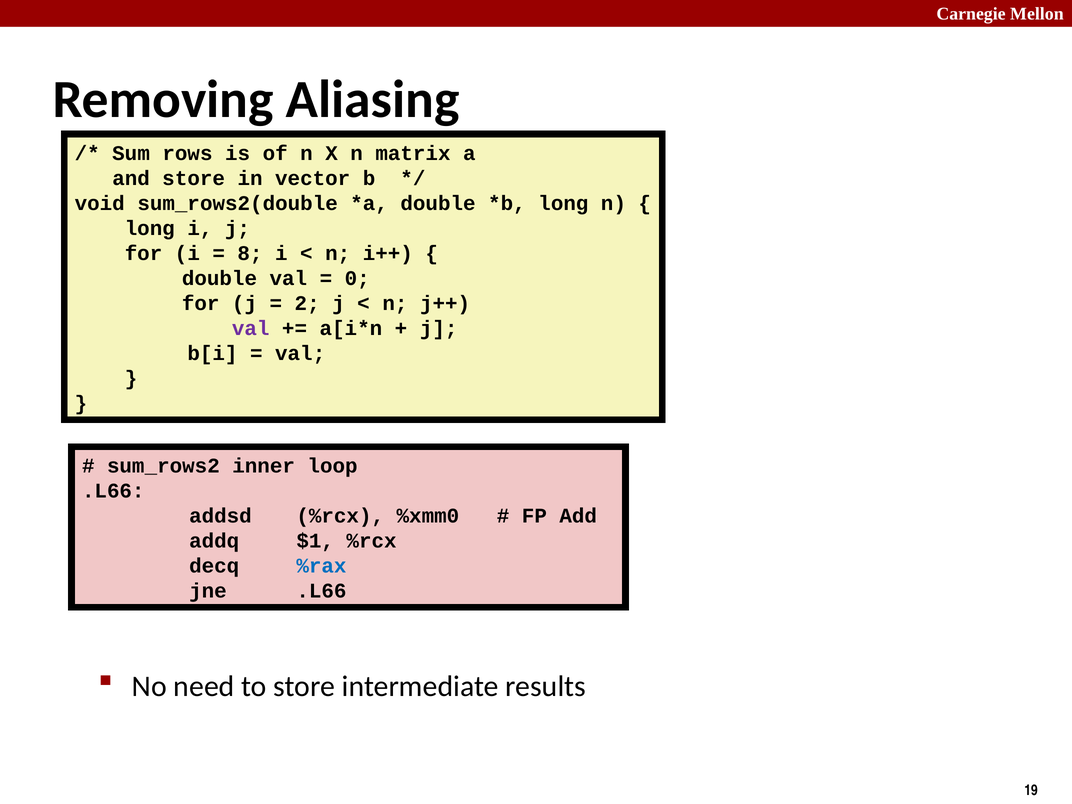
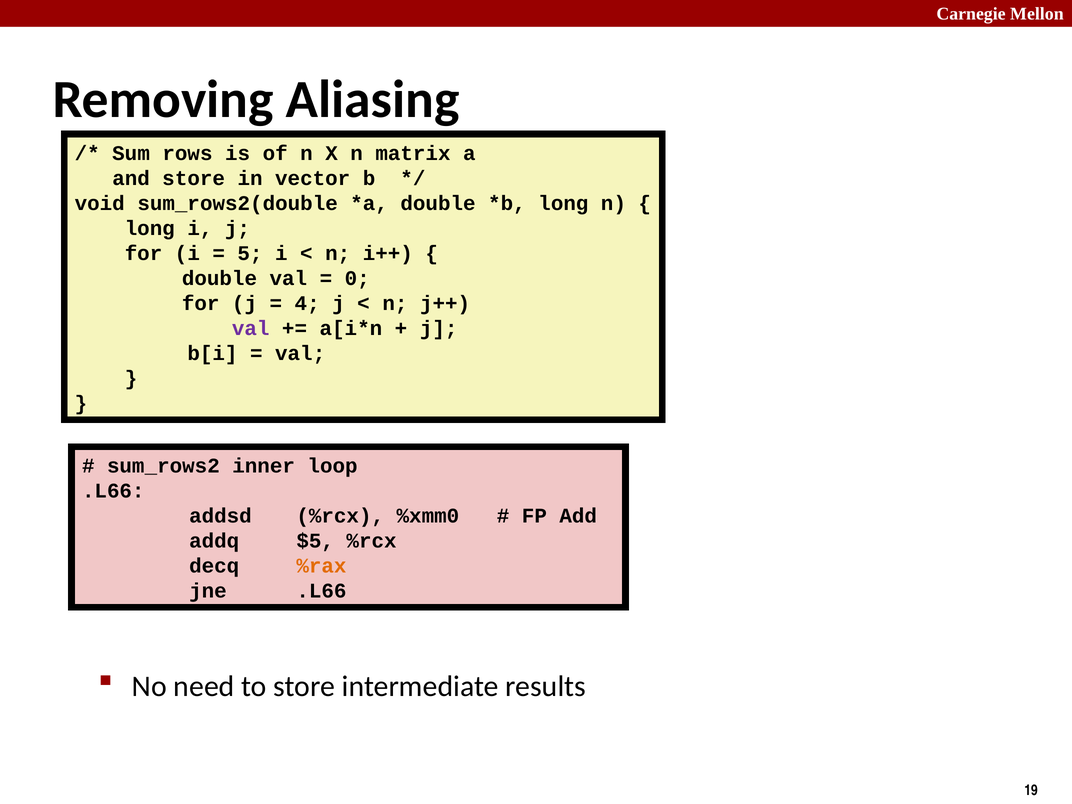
8: 8 -> 5 (250, 253)
2: 2 -> 4 (307, 303)
$1: $1 -> $5 (315, 541)
%rax colour: blue -> orange (321, 566)
